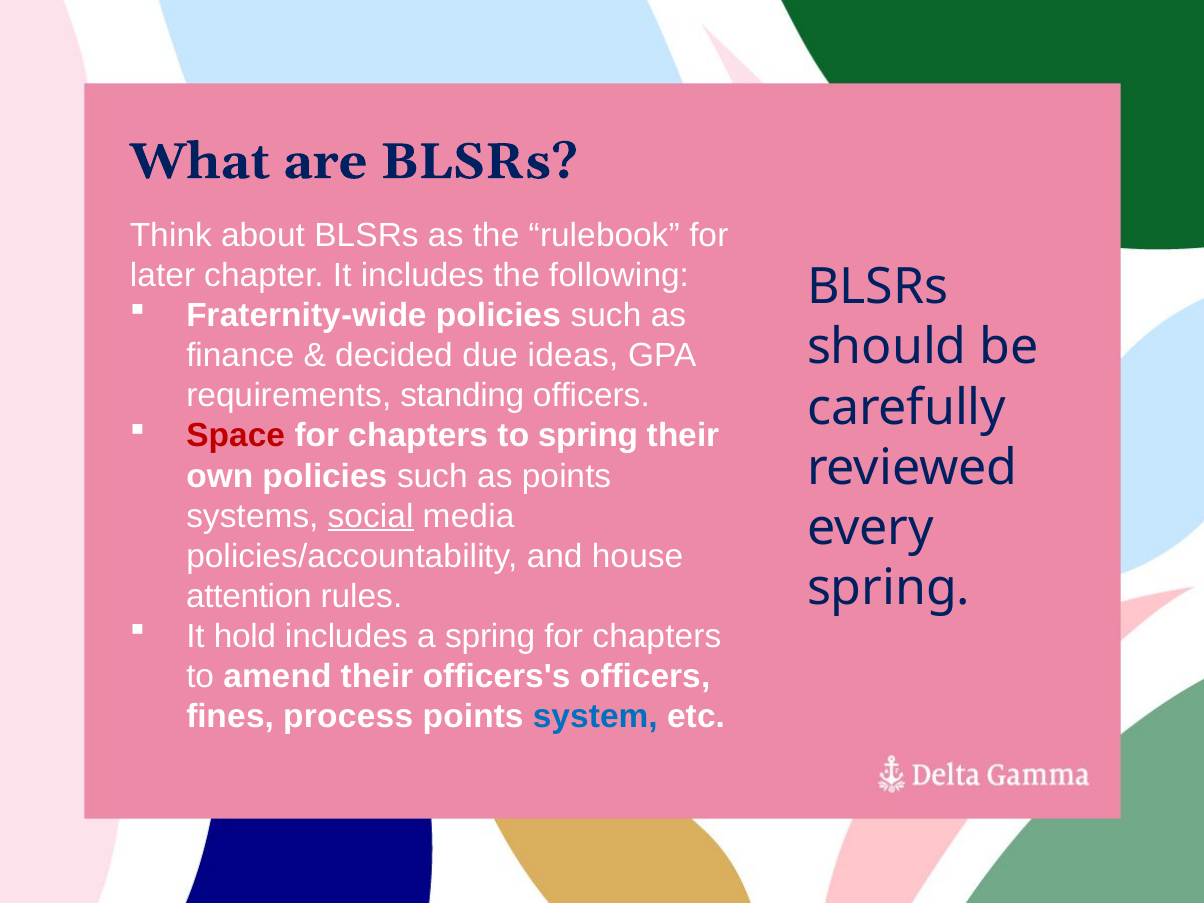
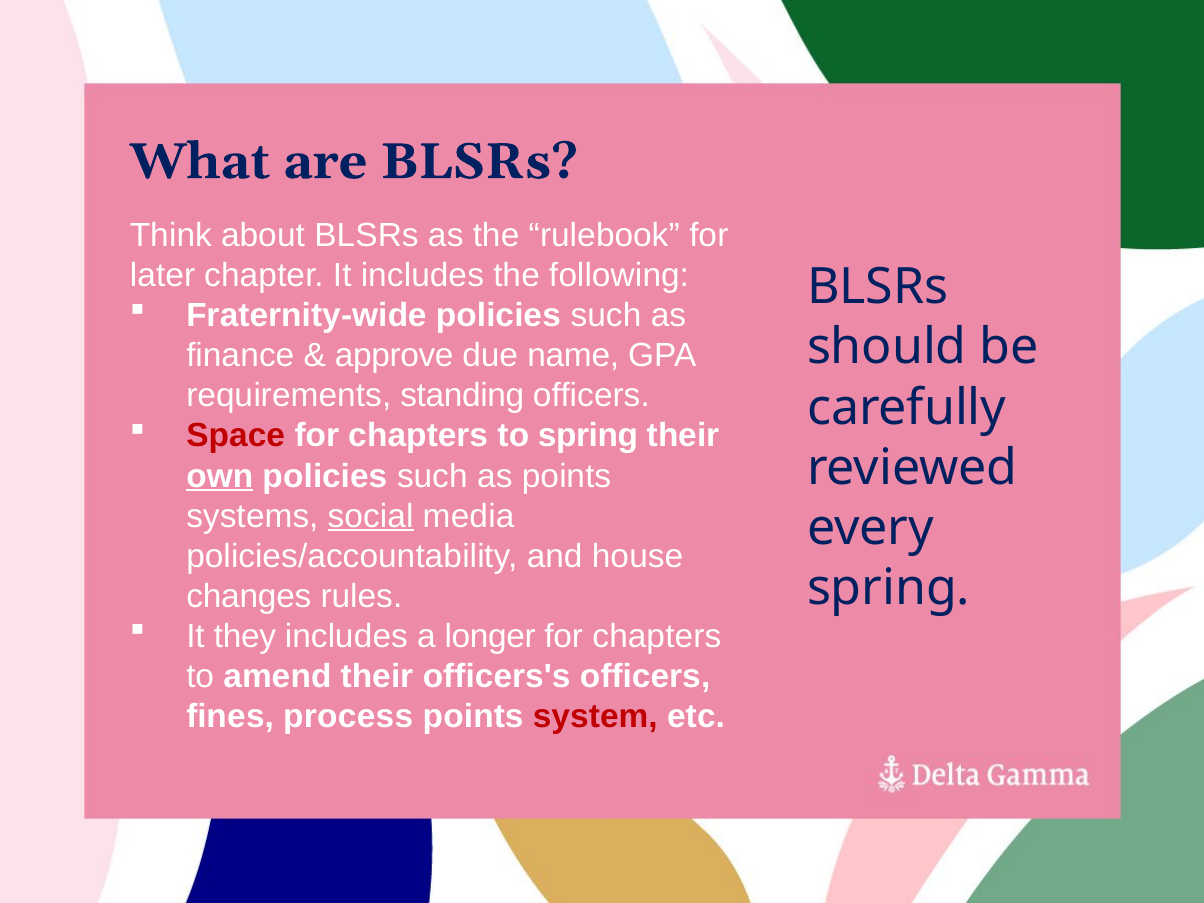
decided: decided -> approve (394, 356)
ideas: ideas -> name (573, 356)
own underline: none -> present (220, 476)
attention: attention -> changes (249, 596)
hold: hold -> they (245, 636)
a spring: spring -> longer (490, 636)
system colour: blue -> red (595, 716)
